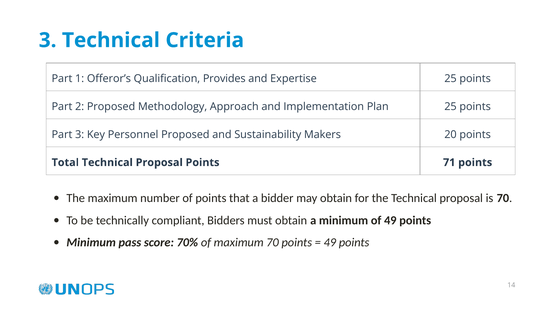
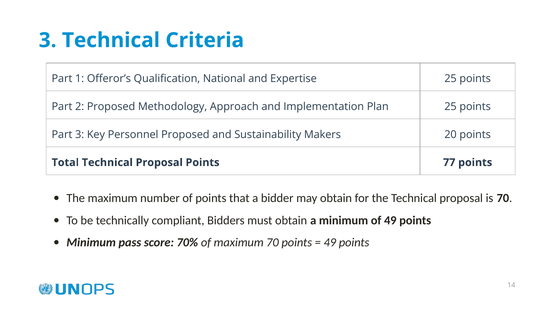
Provides: Provides -> National (224, 79)
71: 71 -> 77 (449, 162)
